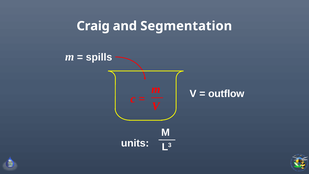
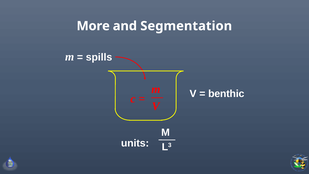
Craig: Craig -> More (93, 26)
outflow: outflow -> benthic (226, 94)
